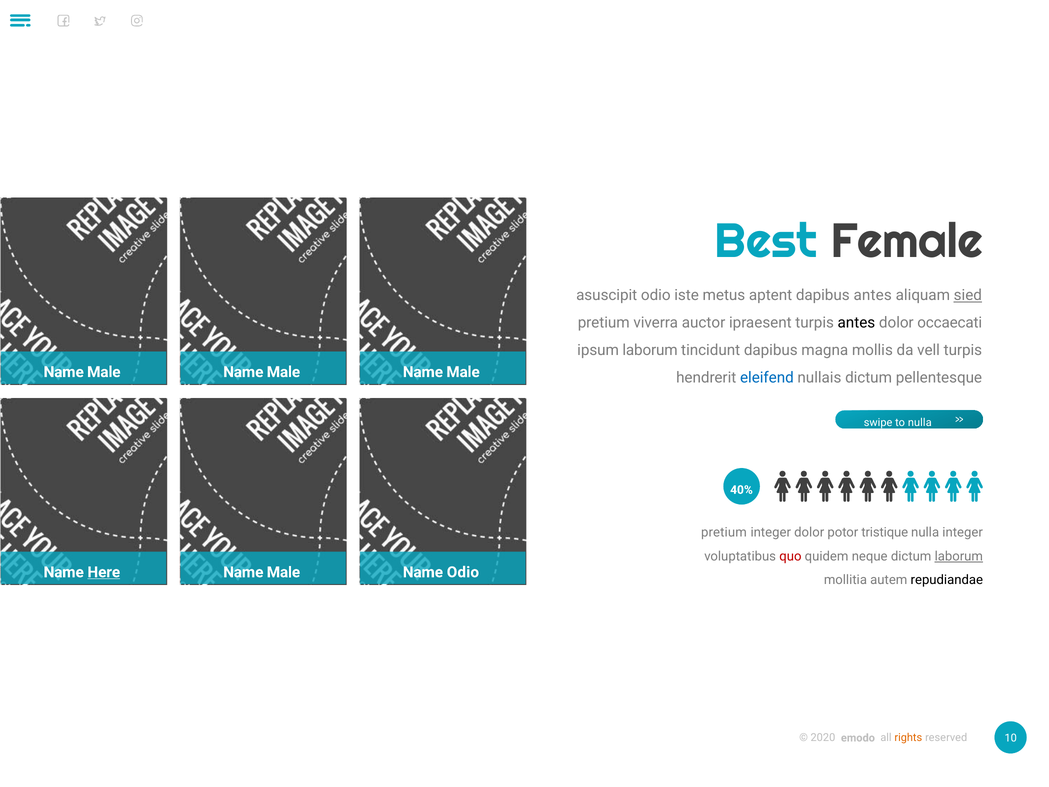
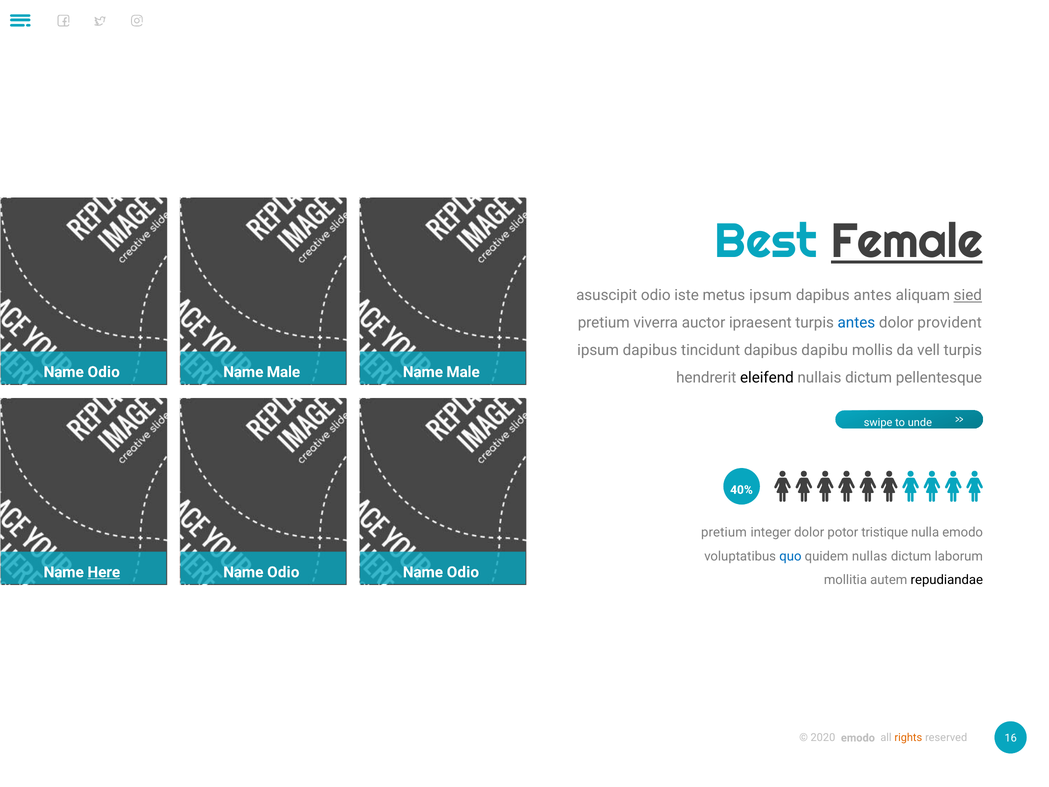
Female underline: none -> present (907, 241)
metus aptent: aptent -> ipsum (770, 295)
antes colour: black -> blue (856, 323)
occaecati: occaecati -> provident (950, 323)
laborum: laborum -> dapibus (650, 350)
magna: magna -> dapibu (825, 350)
Male: Male -> Odio (104, 372)
eleifend colour: blue -> black (767, 378)
to nulla: nulla -> unde (920, 422)
nulla integer: integer -> emodo (963, 532)
quo colour: red -> blue (790, 556)
neque: neque -> nullas (870, 556)
laborum underline: present -> none (959, 556)
Male: Male -> Odio (283, 572)
10: 10 -> 16 (1011, 738)
